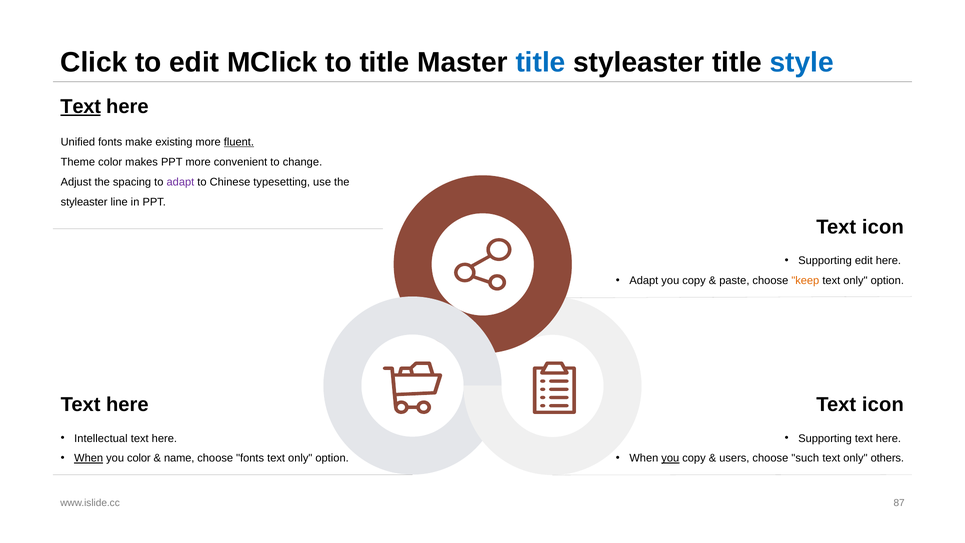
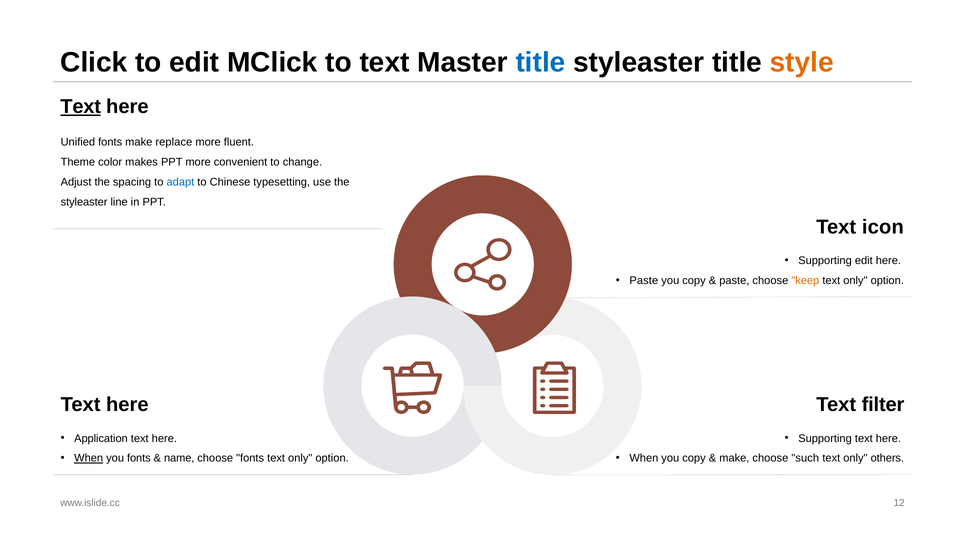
to title: title -> text (385, 62)
style colour: blue -> orange (802, 62)
existing: existing -> replace (174, 142)
fluent underline: present -> none (239, 142)
adapt colour: purple -> blue (180, 182)
Adapt: Adapt -> Paste (644, 281)
icon: icon -> filter (883, 404)
Intellectual: Intellectual -> Application (101, 438)
you color: color -> fonts (139, 458)
you underline: present -> none (670, 458)
users: users -> make (734, 458)
87: 87 -> 12 (899, 503)
